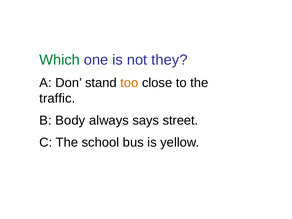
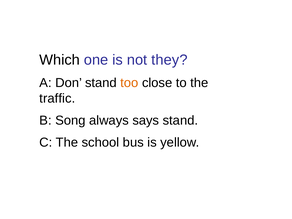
Which colour: green -> black (60, 60)
Body: Body -> Song (70, 120)
says street: street -> stand (180, 120)
